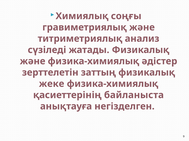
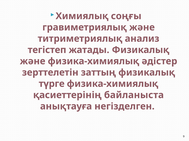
сүзіледі: сүзіледі -> тегістеп (47, 50)
жеке: жеке -> түрге (52, 84)
